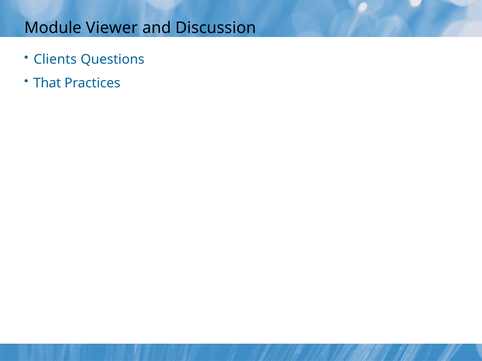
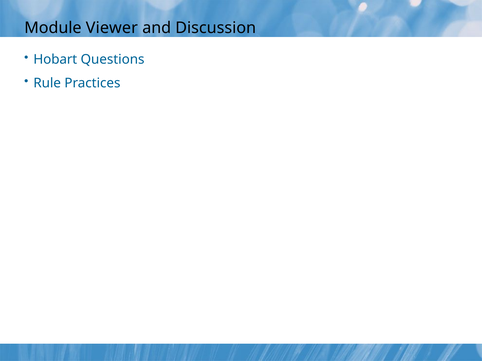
Clients: Clients -> Hobart (55, 59)
That: That -> Rule (47, 83)
